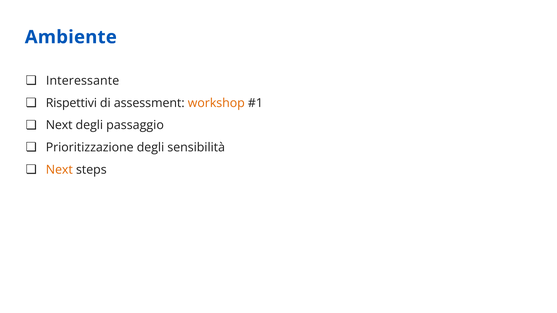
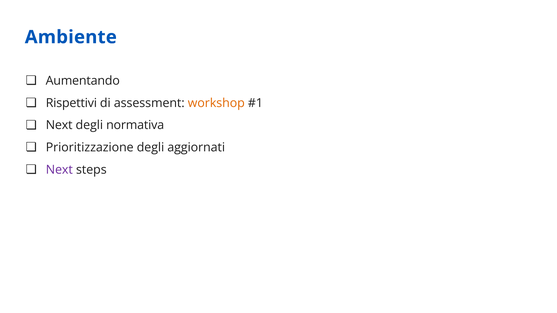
Interessante: Interessante -> Aumentando (83, 81)
passaggio: passaggio -> normativa (135, 125)
sensibilità: sensibilità -> aggiornati (196, 148)
Next colour: orange -> purple (59, 170)
